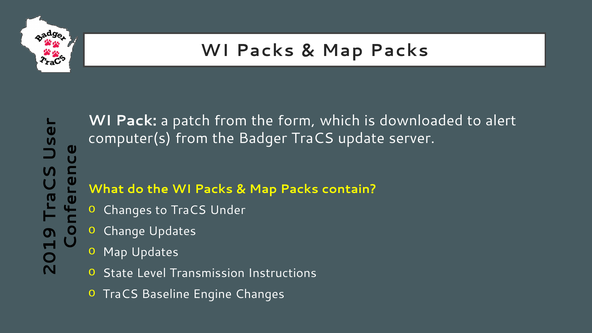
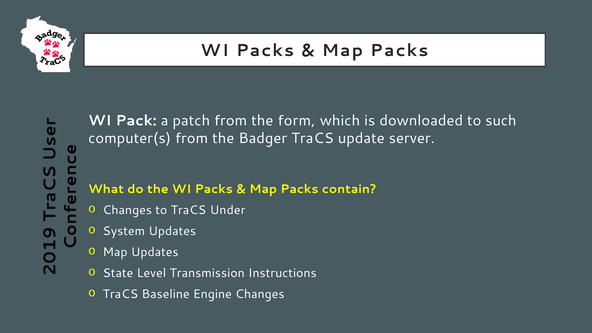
alert: alert -> such (501, 121)
Change: Change -> System (124, 231)
